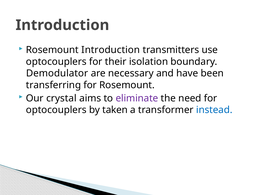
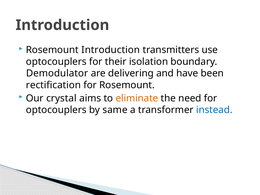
necessary: necessary -> delivering (131, 73)
transferring: transferring -> rectification (53, 85)
eliminate colour: purple -> orange (137, 98)
taken: taken -> same (115, 110)
